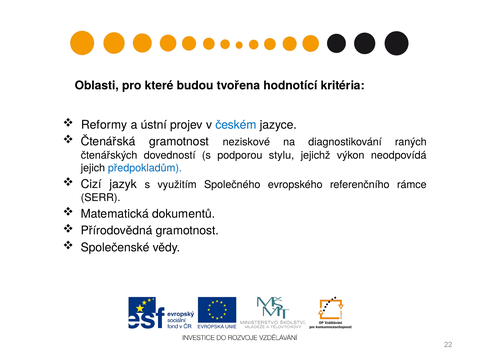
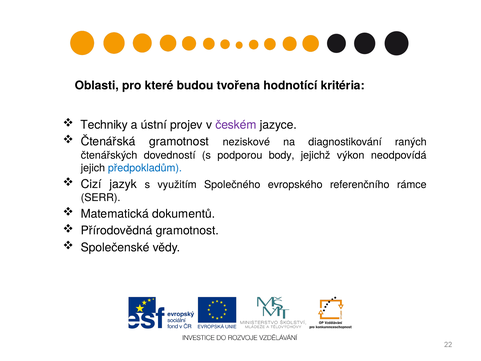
Reformy: Reformy -> Techniky (104, 125)
českém colour: blue -> purple (236, 125)
stylu: stylu -> body (282, 155)
